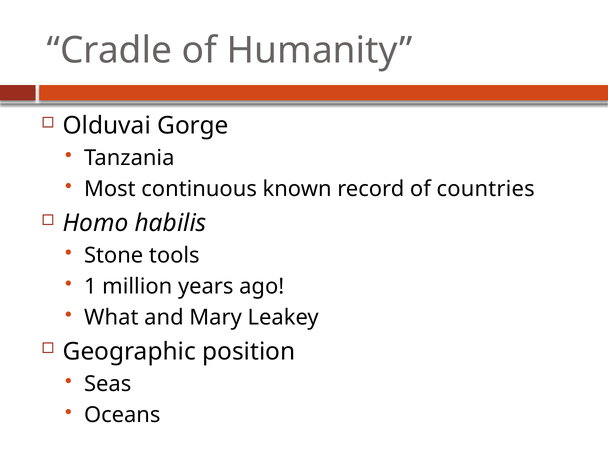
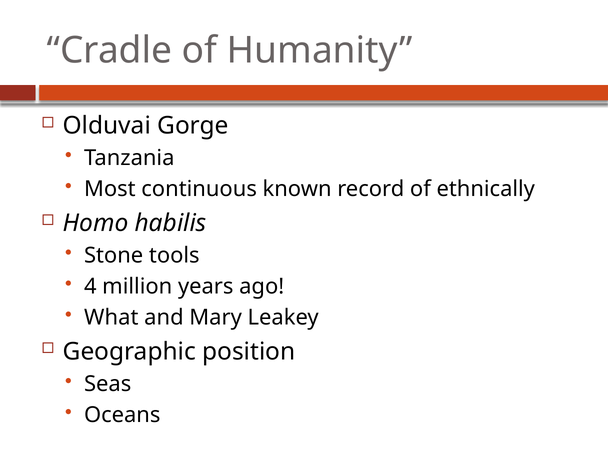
countries: countries -> ethnically (486, 189)
1: 1 -> 4 (90, 287)
